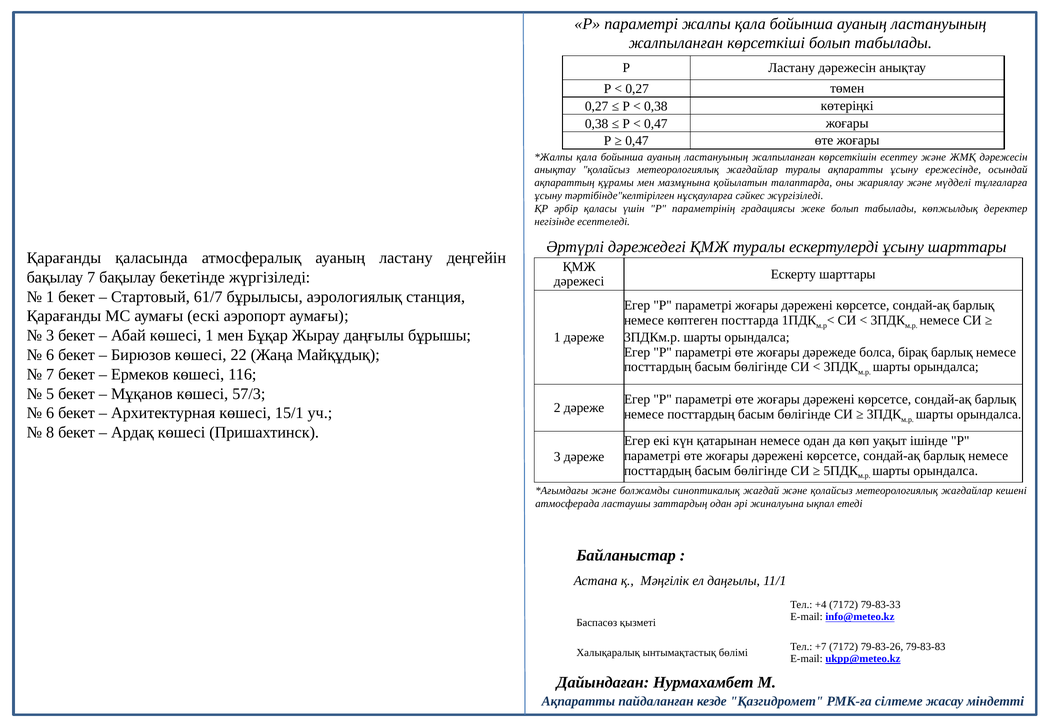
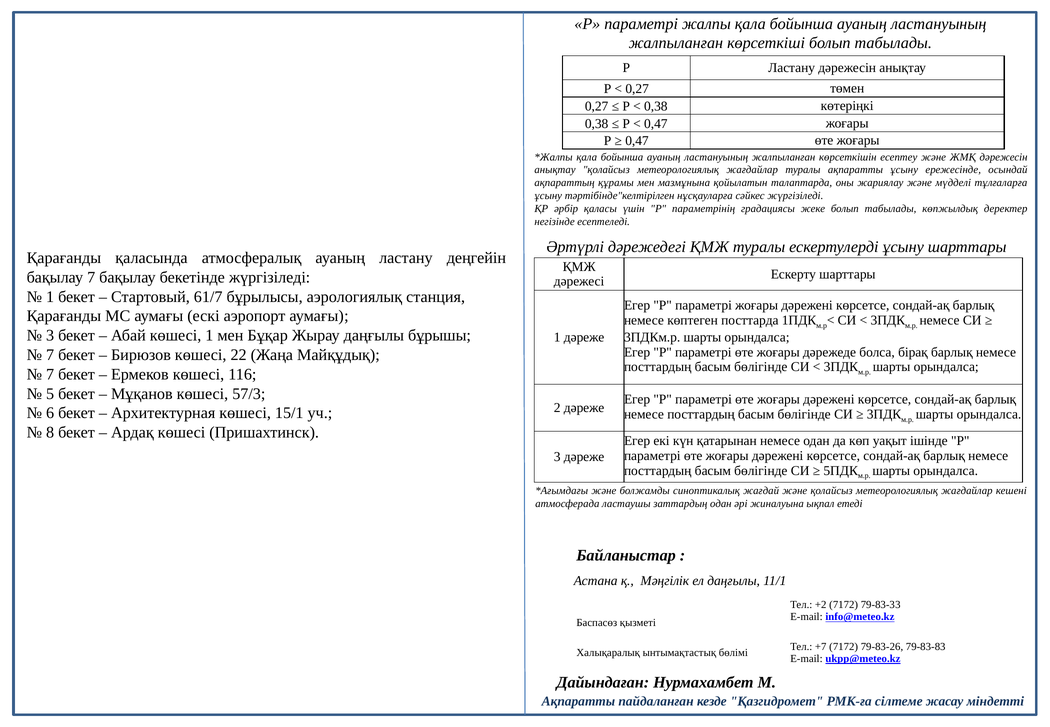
6: 6 -> 7 (50, 355)
+4: +4 -> +2 (821, 605)
